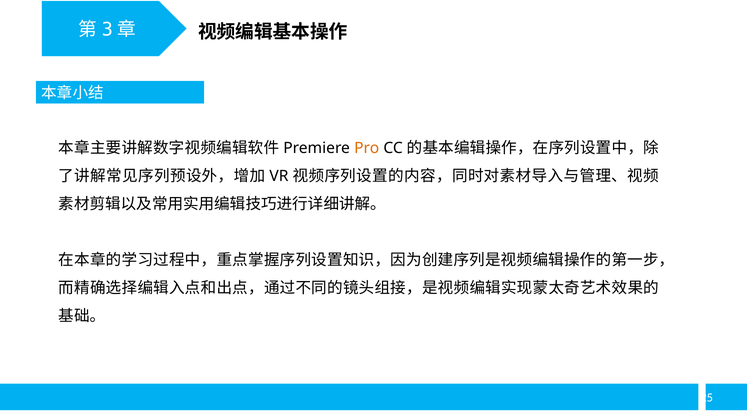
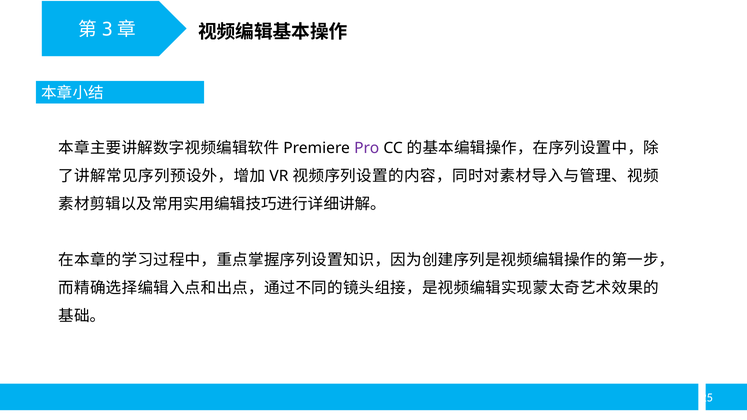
Pro colour: orange -> purple (367, 148)
